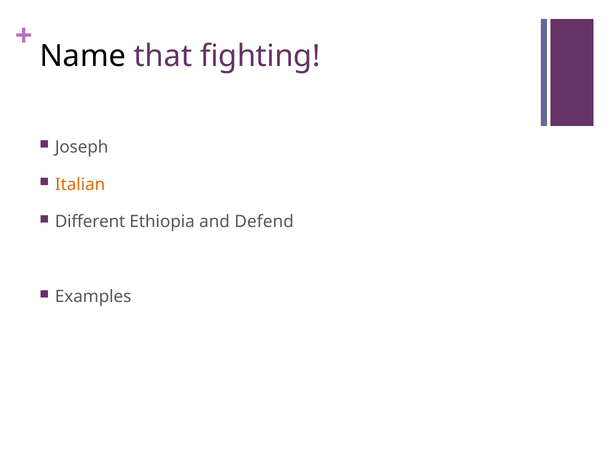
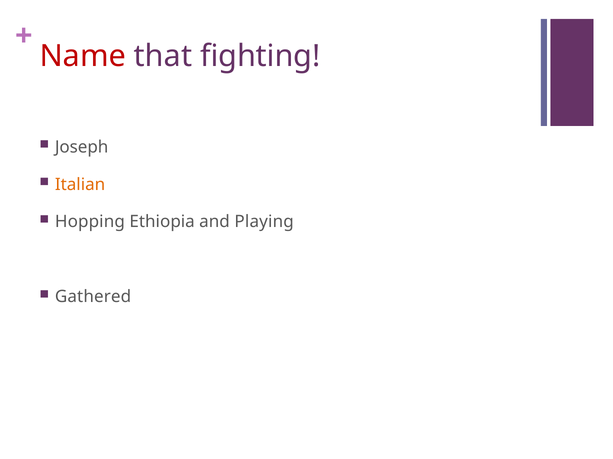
Name colour: black -> red (83, 56)
Different: Different -> Hopping (90, 222)
Defend: Defend -> Playing (264, 222)
Examples: Examples -> Gathered (93, 297)
